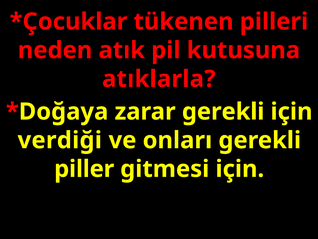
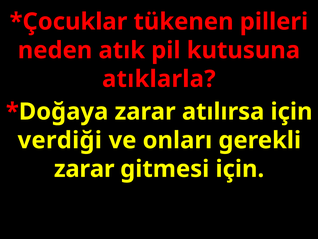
zarar gerekli: gerekli -> atılırsa (223, 111)
piller: piller -> zarar (84, 169)
